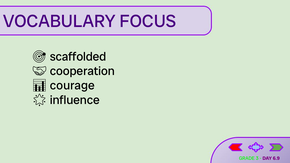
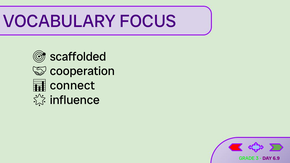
courage: courage -> connect (72, 86)
